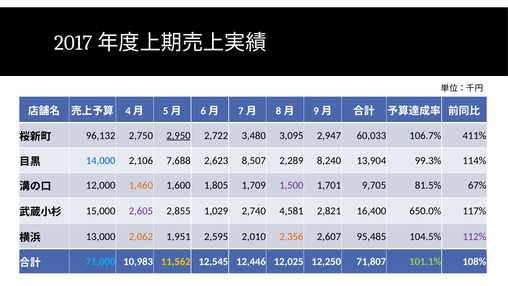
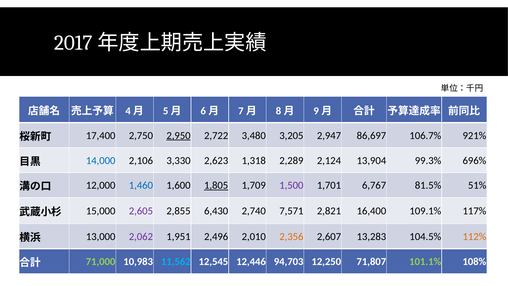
96,132: 96,132 -> 17,400 (101, 135)
3,095: 3,095 -> 3,205 (291, 135)
60,033: 60,033 -> 86,697 (371, 135)
411%: 411% -> 921% (474, 135)
7,688: 7,688 -> 3,330 (179, 160)
8,507: 8,507 -> 1,318 (254, 160)
8,240: 8,240 -> 2,124 (329, 160)
114%: 114% -> 696% (474, 160)
1,460 colour: orange -> blue (141, 185)
1,805 underline: none -> present (216, 185)
9,705: 9,705 -> 6,767 (374, 185)
67%: 67% -> 51% (477, 185)
1,029: 1,029 -> 6,430 (216, 211)
4,581: 4,581 -> 7,571 (291, 211)
650.0%: 650.0% -> 109.1% (425, 211)
2,062 colour: orange -> purple (141, 236)
2,595: 2,595 -> 2,496 (216, 236)
95,485: 95,485 -> 13,283 (371, 236)
112% colour: purple -> orange (474, 236)
71,000 colour: light blue -> light green (101, 261)
11,562 colour: yellow -> light blue (176, 261)
12,025: 12,025 -> 94,703 (289, 261)
